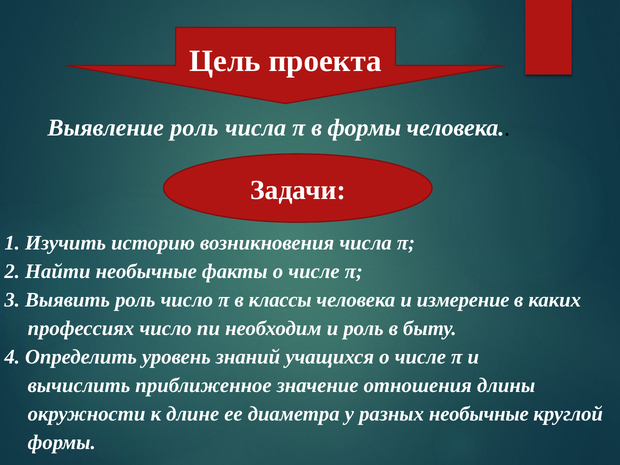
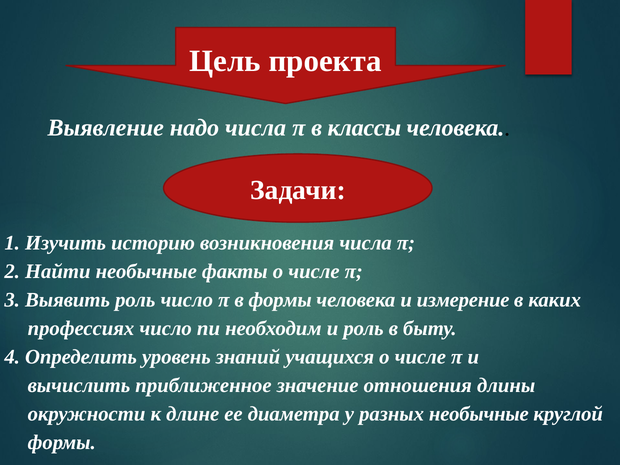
Выявление роль: роль -> надо (194, 128)
в формы: формы -> классы (364, 128)
в классы: классы -> формы (280, 300)
